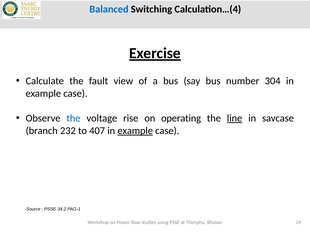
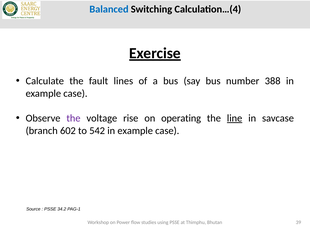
view: view -> lines (123, 81)
304: 304 -> 388 (273, 81)
the colour: blue -> purple (73, 118)
232: 232 -> 602 (68, 130)
407: 407 -> 542 (97, 130)
example underline: present -> none (135, 130)
